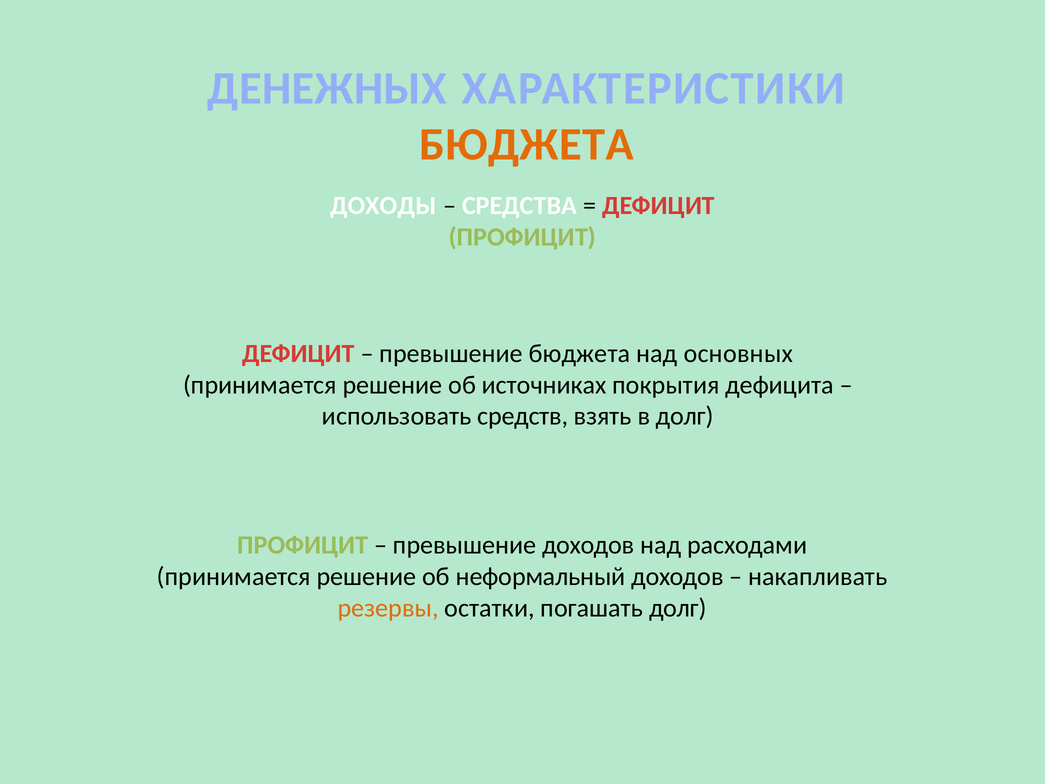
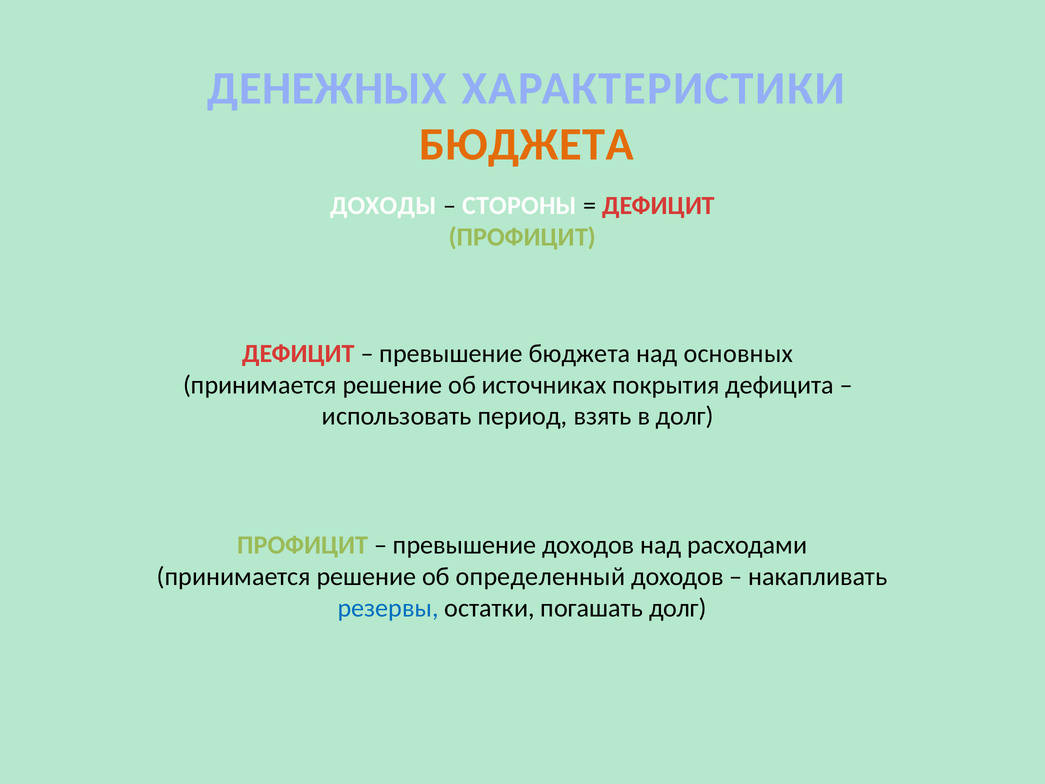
СРЕДСТВА: СРЕДСТВА -> СТОРОНЫ (519, 205)
средств: средств -> период (523, 416)
неформальный: неформальный -> определенный (540, 576)
резервы colour: orange -> blue (388, 608)
